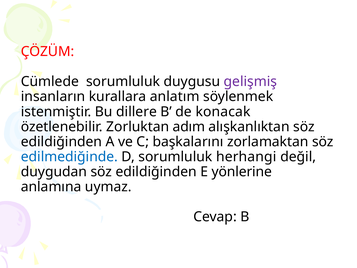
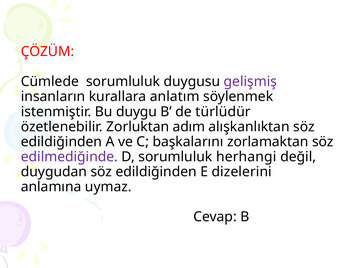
dillere: dillere -> duygu (137, 112)
konacak: konacak -> türlüdür (223, 112)
edilmediğinde colour: blue -> purple (69, 157)
yönlerine: yönlerine -> dizelerini (242, 172)
